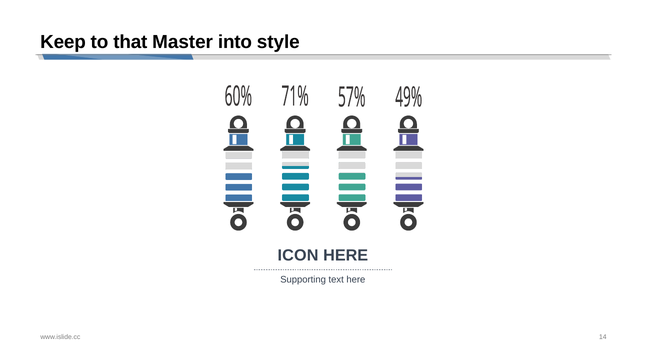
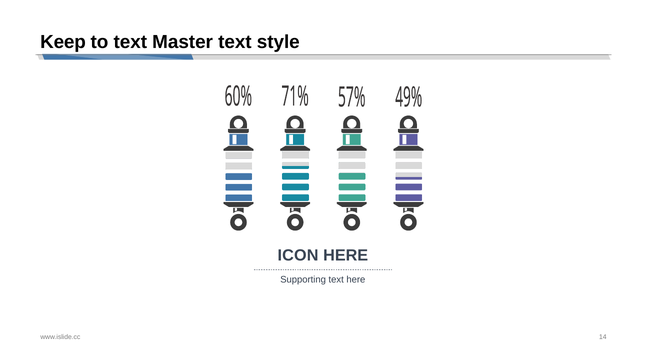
to that: that -> text (130, 42)
Master into: into -> text (235, 42)
